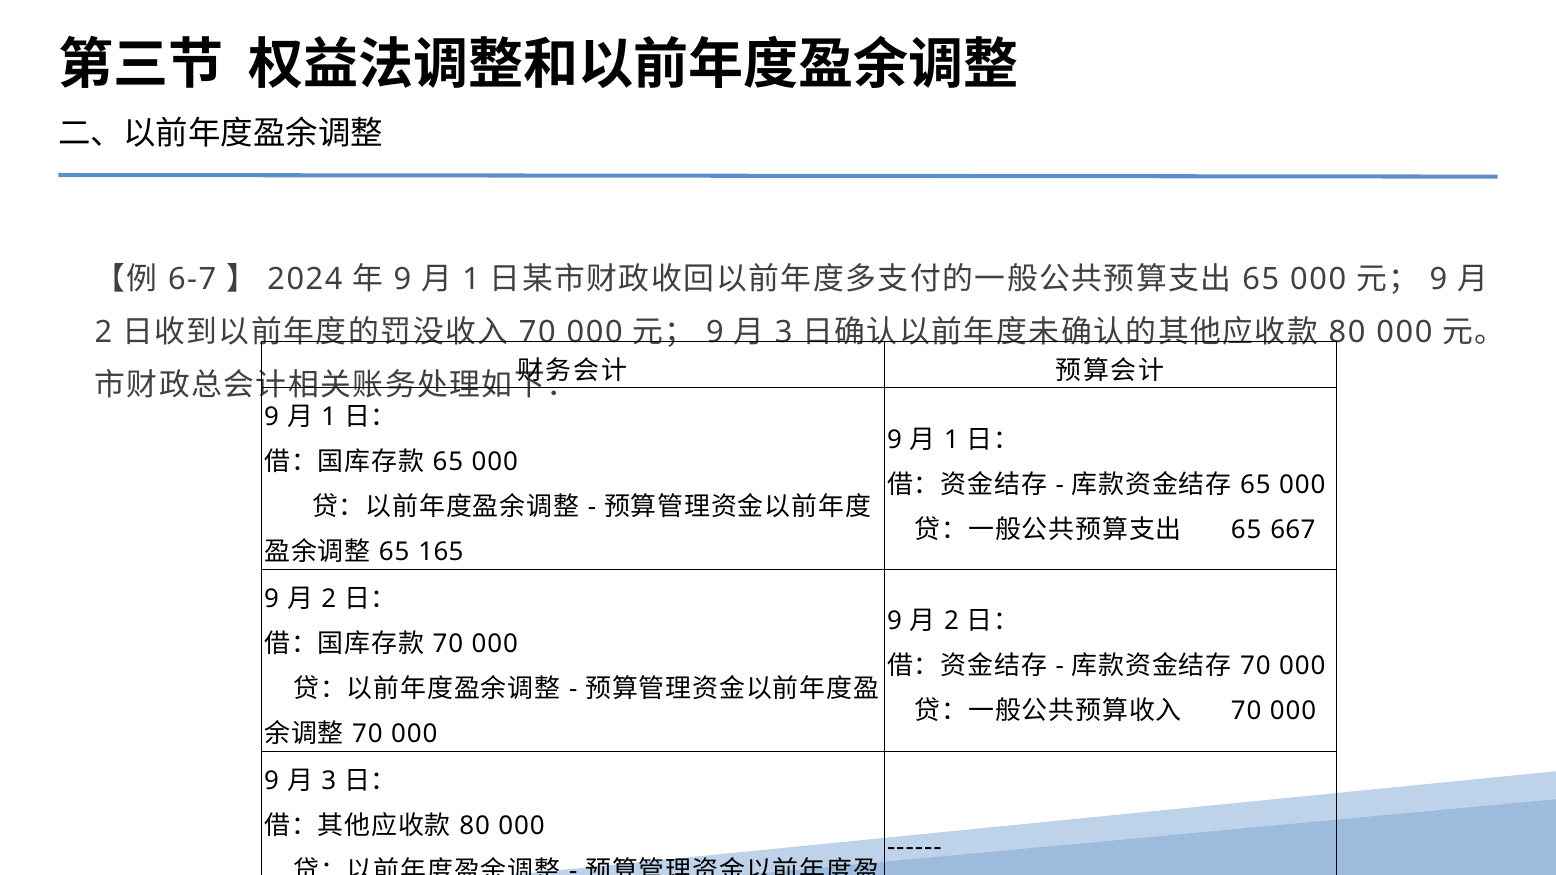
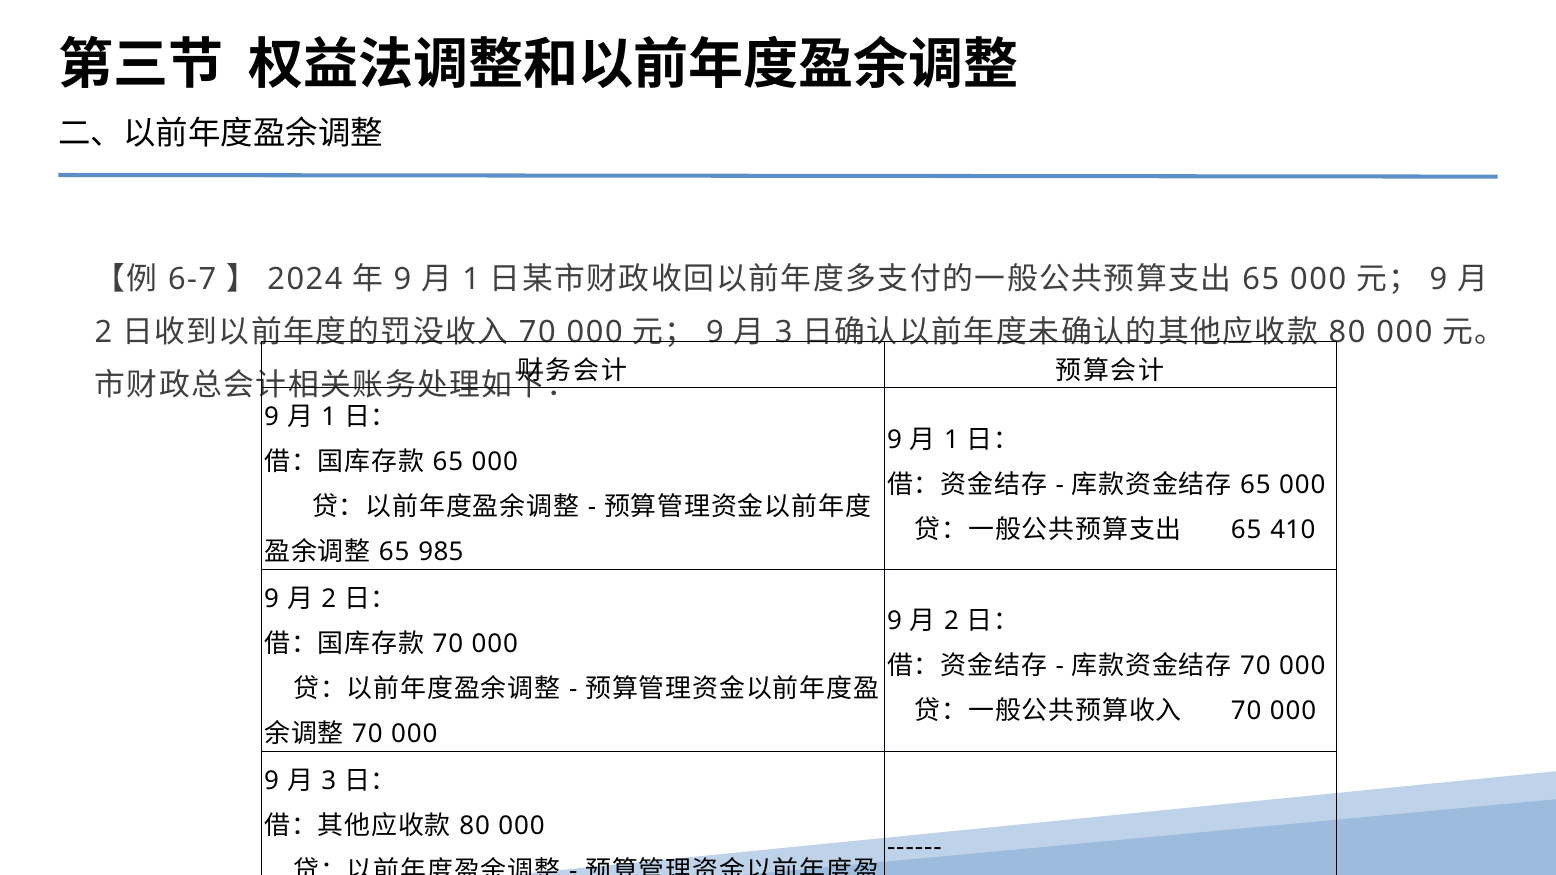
667: 667 -> 410 (1293, 530)
165: 165 -> 985 (441, 552)
